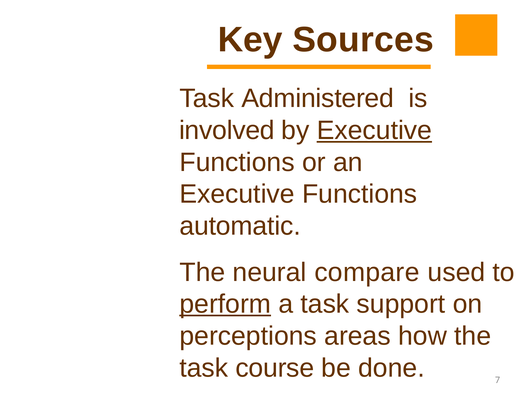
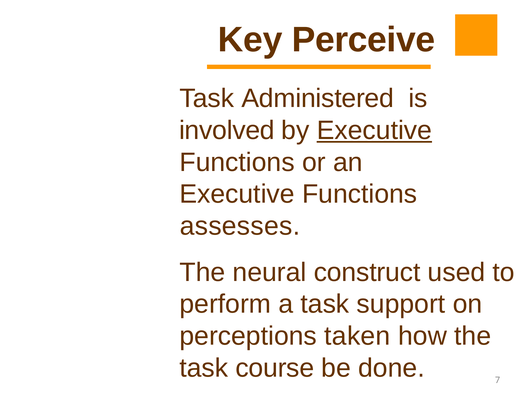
Sources: Sources -> Perceive (363, 40)
automatic: automatic -> assesses (240, 226)
compare: compare -> construct (367, 272)
perform underline: present -> none (225, 304)
areas: areas -> taken (357, 336)
